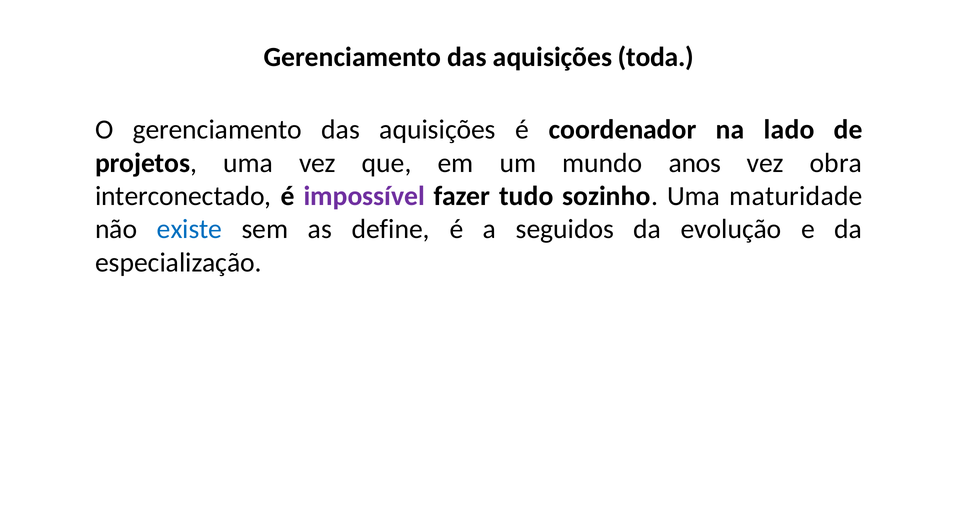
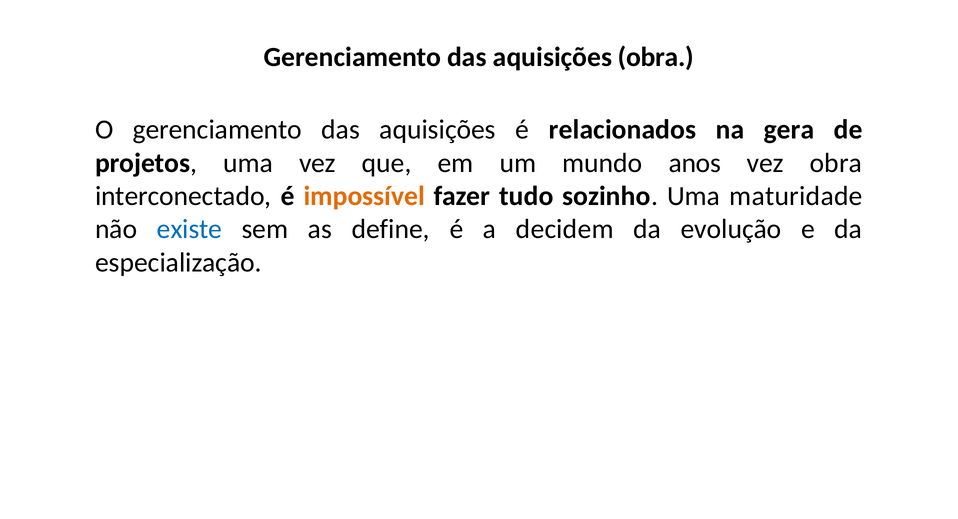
aquisições toda: toda -> obra (656, 57)
coordenador: coordenador -> relacionados (623, 130)
lado: lado -> gera (789, 130)
impossível colour: purple -> orange (364, 196)
seguidos: seguidos -> decidem (565, 229)
